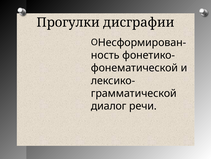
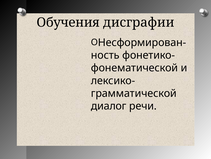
Прогулки: Прогулки -> Обучения (68, 22)
